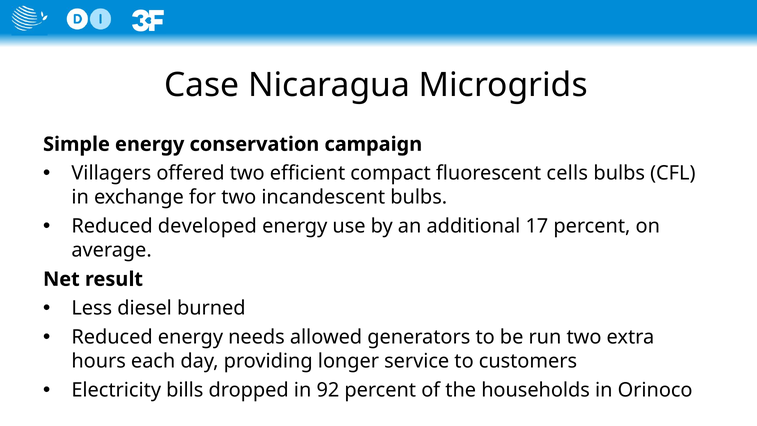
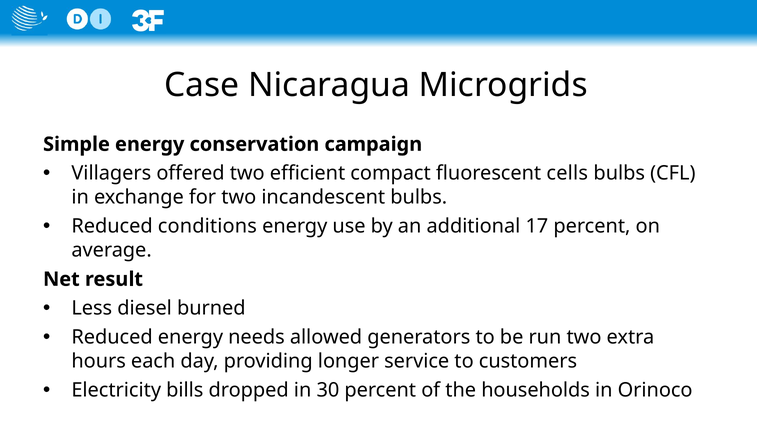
developed: developed -> conditions (207, 226)
92: 92 -> 30 (328, 390)
